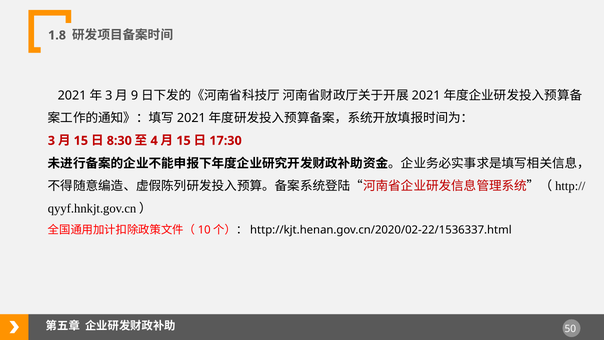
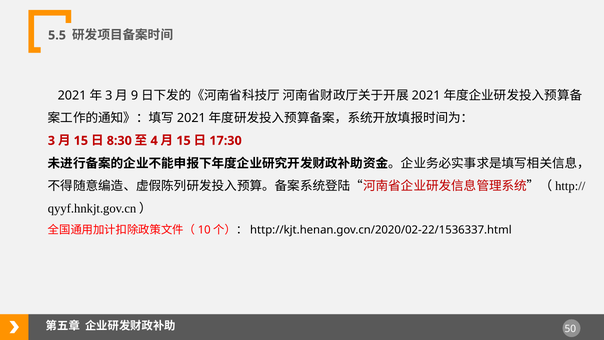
1.8: 1.8 -> 5.5 (57, 35)
